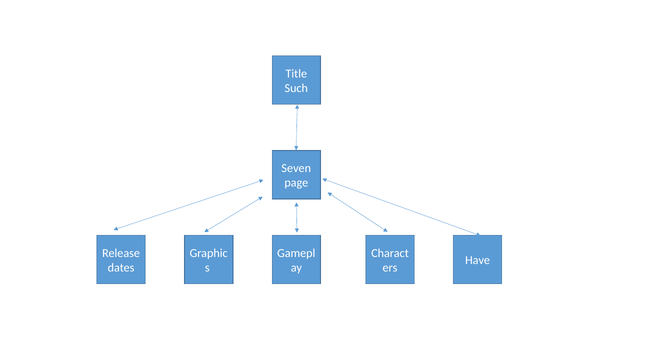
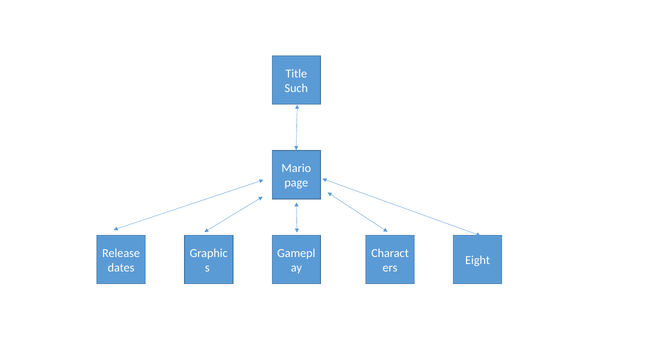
Seven: Seven -> Mario (296, 168)
Have: Have -> Eight (478, 260)
